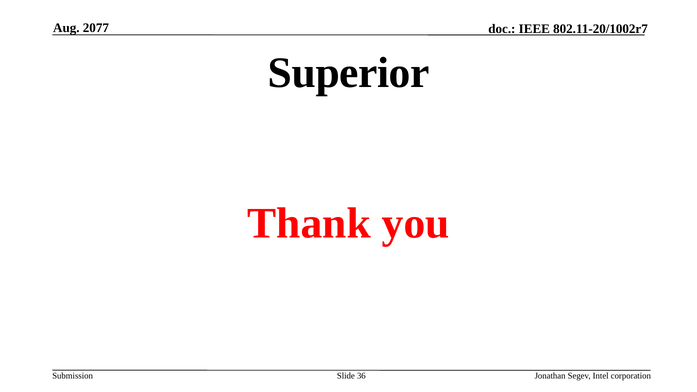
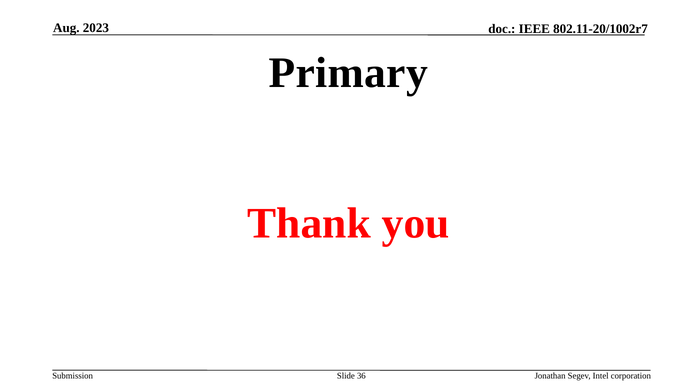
2077: 2077 -> 2023 (96, 28)
Superior: Superior -> Primary (348, 73)
